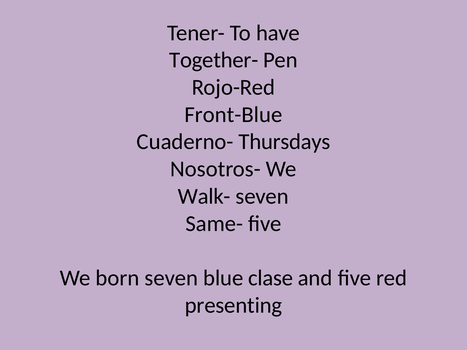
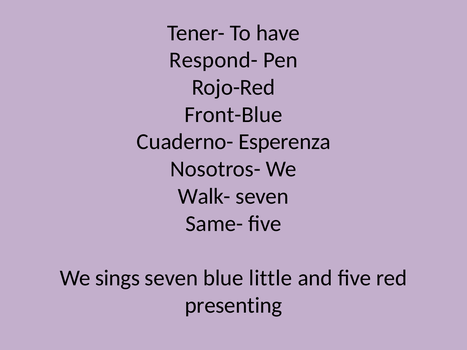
Together-: Together- -> Respond- (214, 60)
Thursdays: Thursdays -> Esperenza (285, 142)
born: born -> sings (118, 278)
clase: clase -> little (271, 278)
